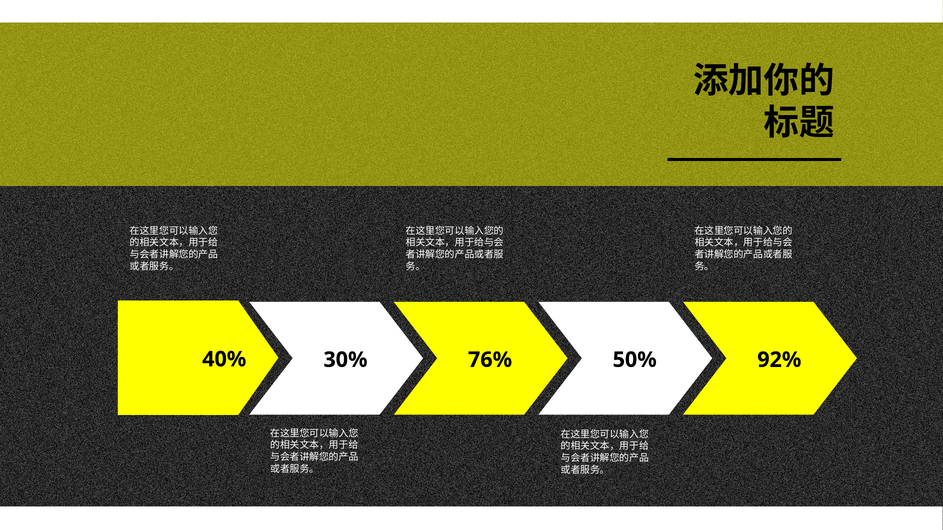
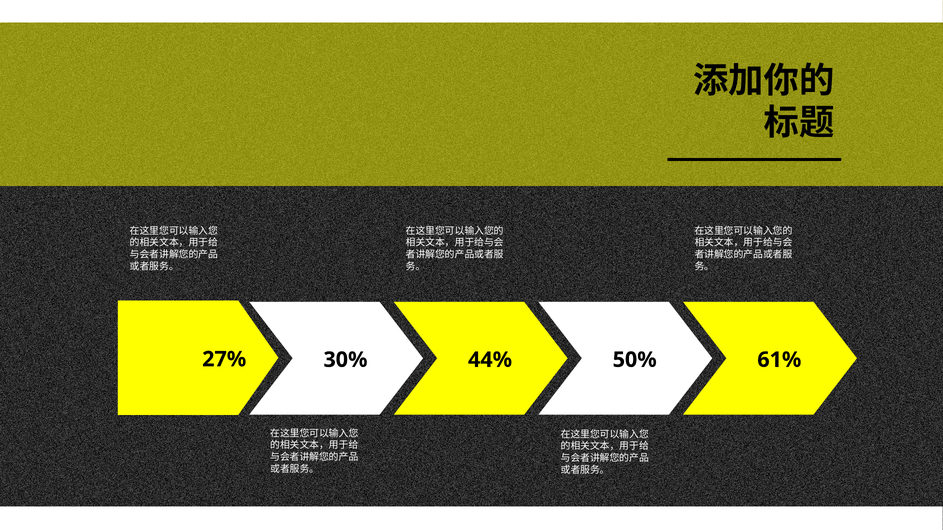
40%: 40% -> 27% (224, 359)
76%: 76% -> 44% (490, 359)
92%: 92% -> 61% (779, 359)
